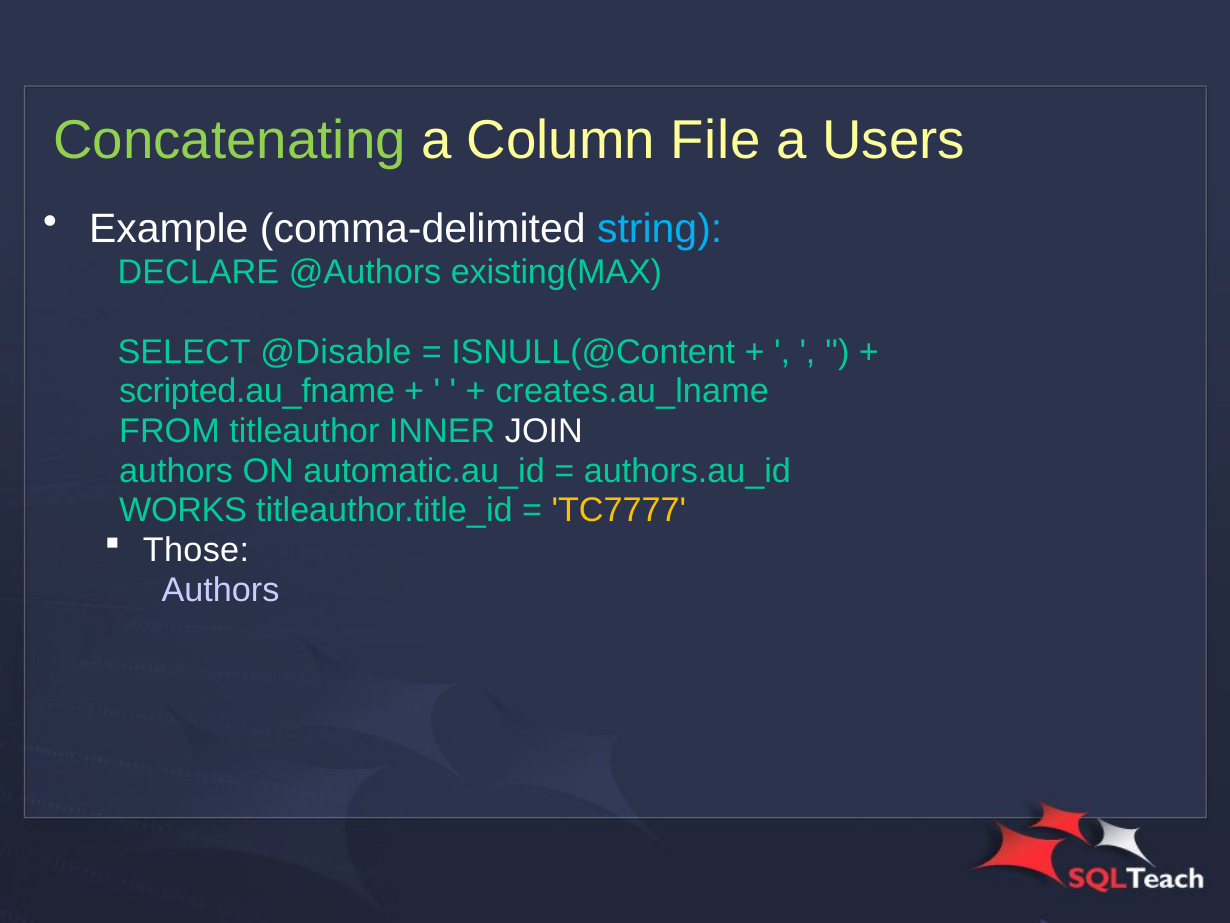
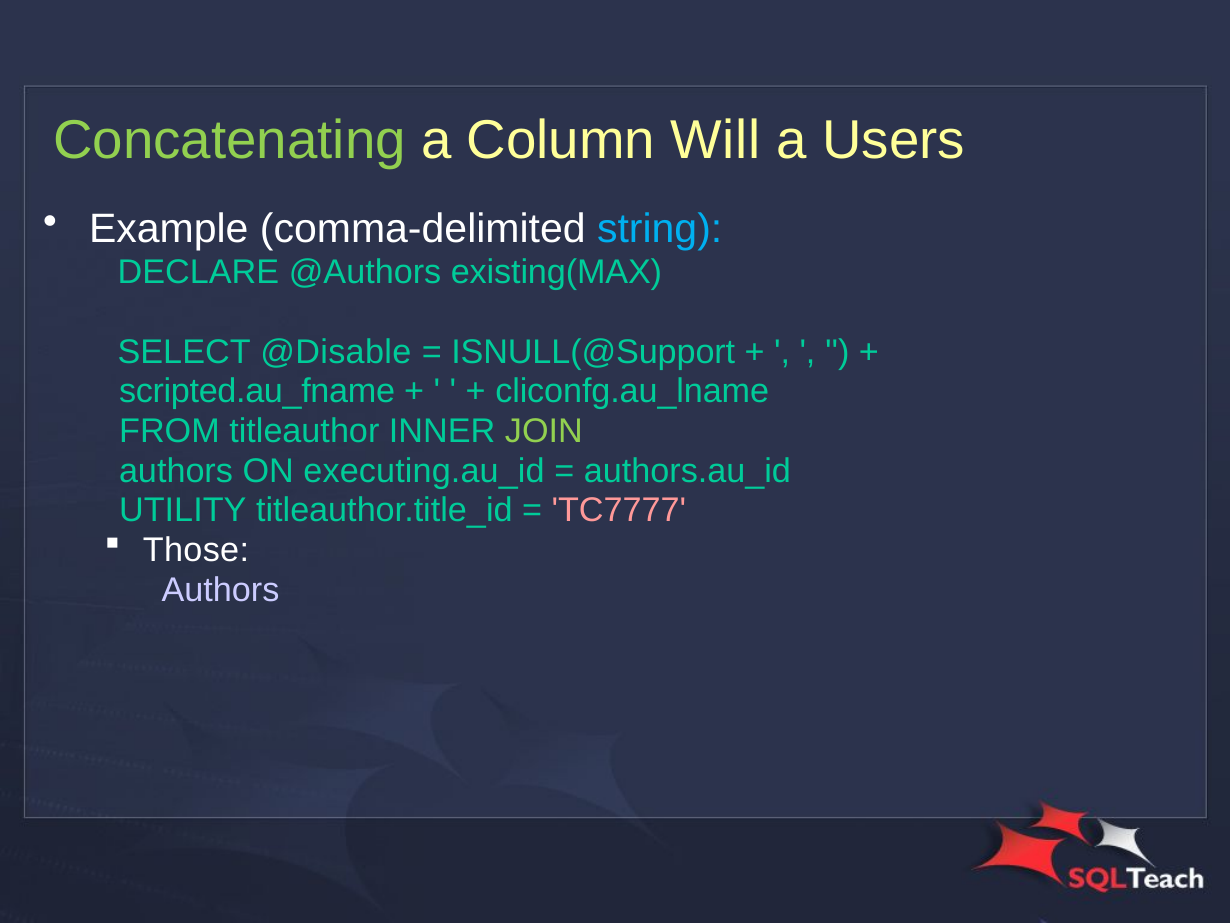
File: File -> Will (716, 141)
ISNULL(@Content: ISNULL(@Content -> ISNULL(@Support (593, 352)
creates.au_lname: creates.au_lname -> cliconfg.au_lname (632, 391)
JOIN colour: white -> light green (544, 431)
automatic.au_id: automatic.au_id -> executing.au_id (424, 471)
WORKS: WORKS -> UTILITY (183, 510)
TC7777 colour: yellow -> pink (619, 510)
